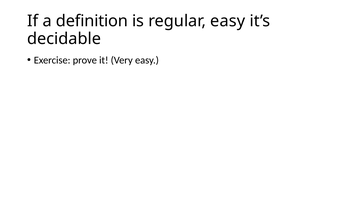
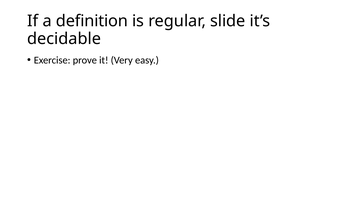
regular easy: easy -> slide (228, 21)
